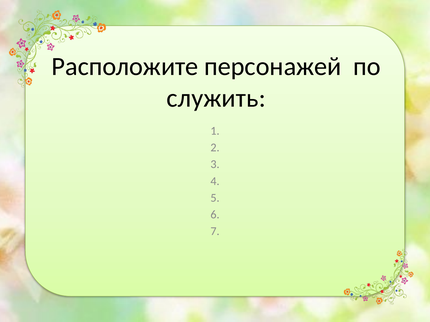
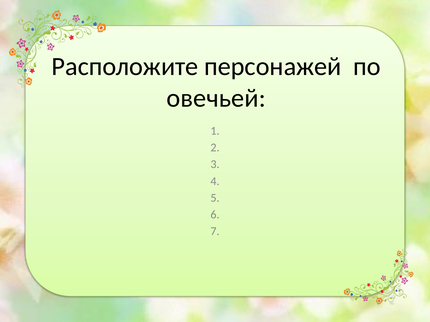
служить: служить -> овечьей (216, 98)
